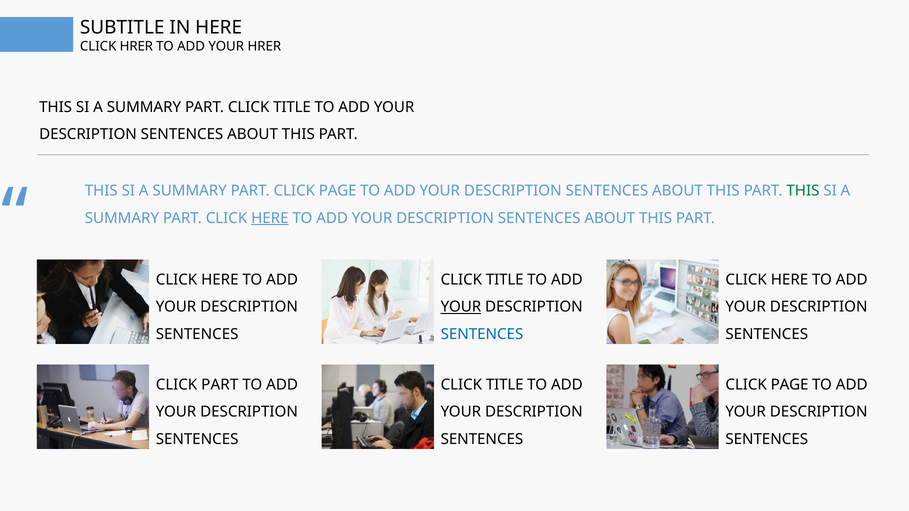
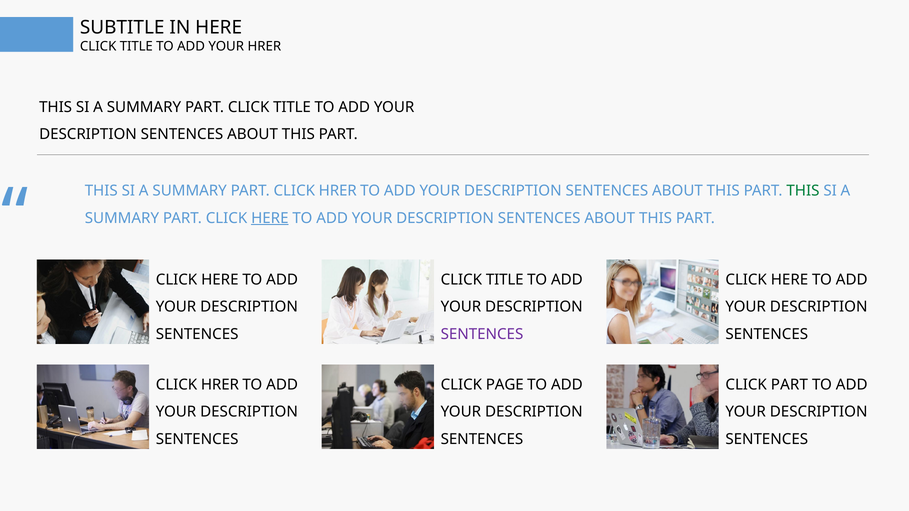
HRER: HRER -> TITLE (136, 47)
PART CLICK PAGE: PAGE -> HRER (338, 191)
YOUR underline: present -> none (461, 307)
SENTENCES colour: blue -> purple (482, 334)
PART: PART -> HRER (220, 385)
TITLE: TITLE -> PAGE (505, 385)
PAGE: PAGE -> PART (789, 385)
